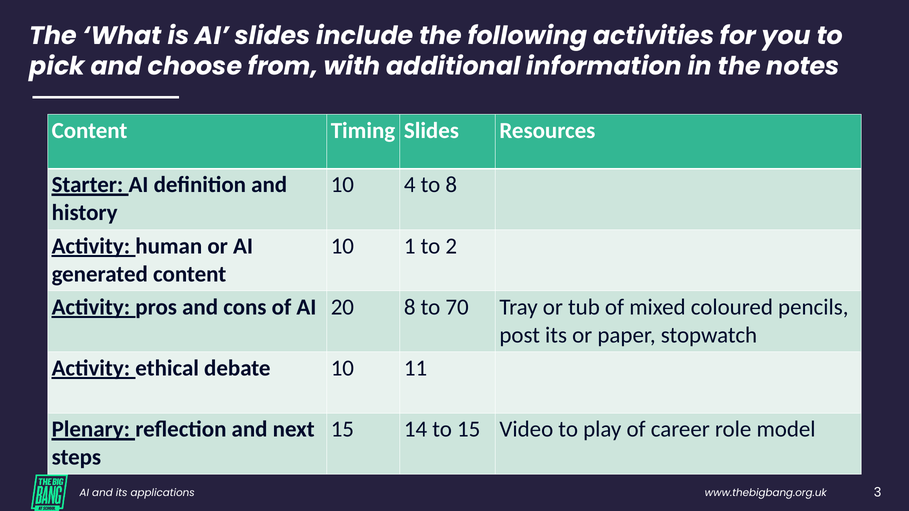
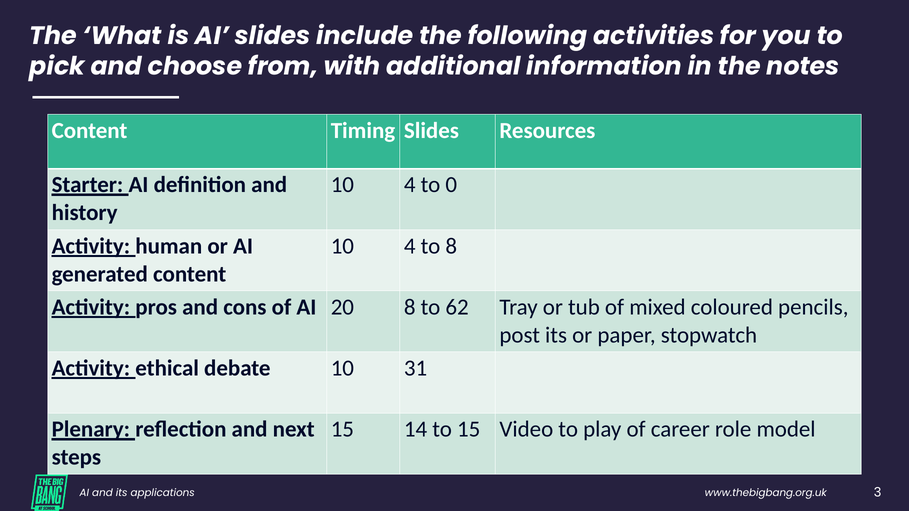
to 8: 8 -> 0 (451, 185)
1: 1 -> 4 (410, 246)
to 2: 2 -> 8 (451, 246)
70: 70 -> 62 (457, 307)
11: 11 -> 31 (416, 368)
